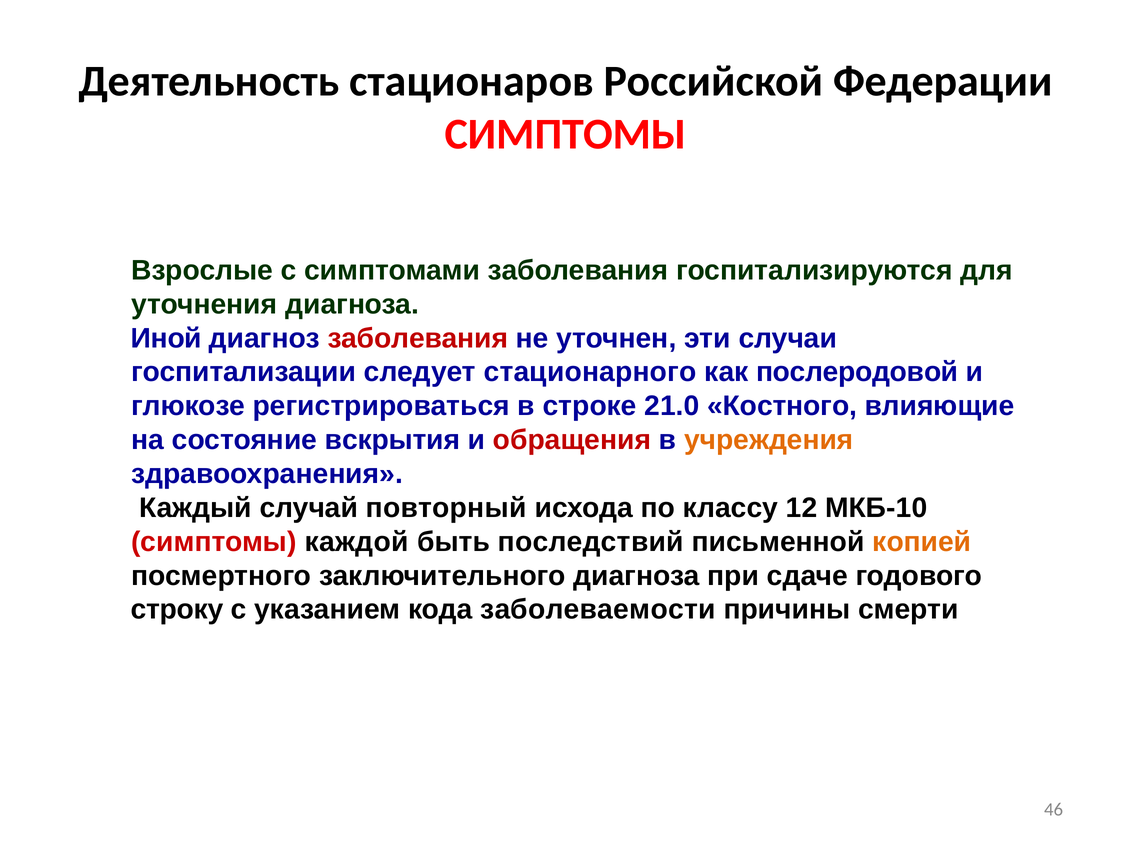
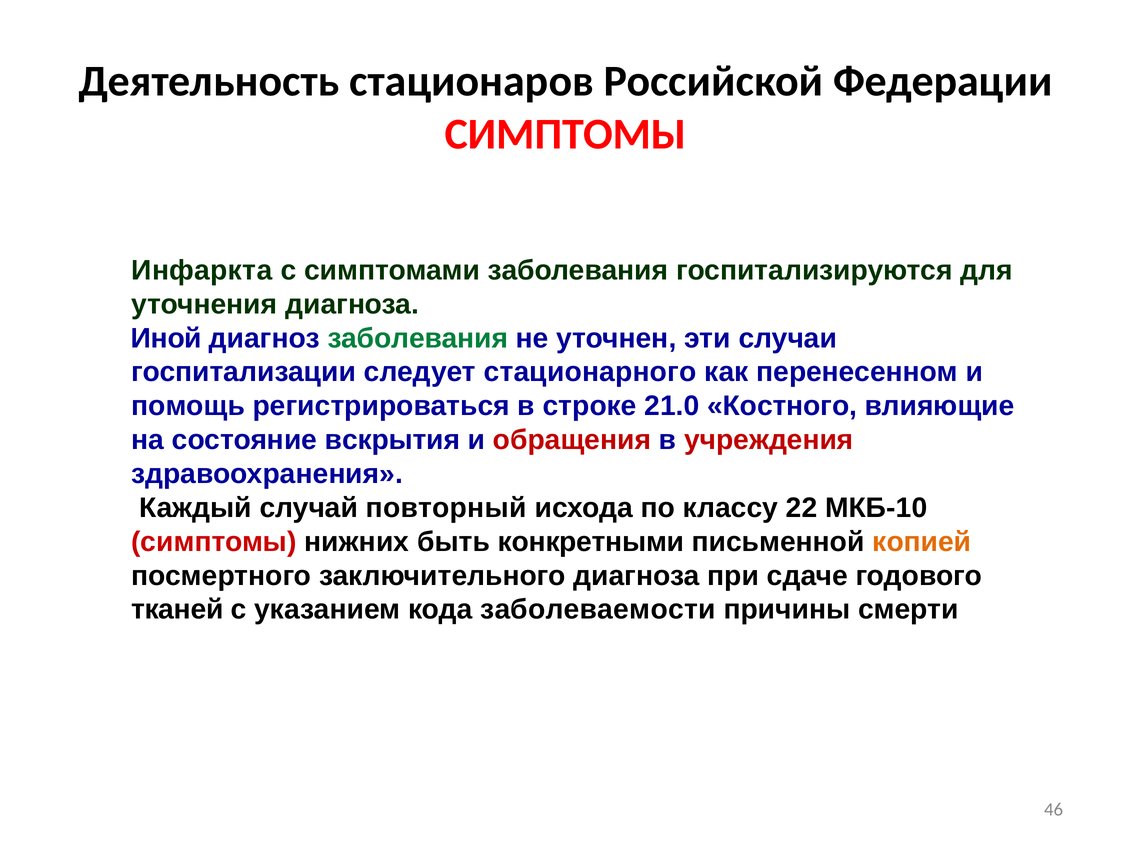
Взрослые: Взрослые -> Инфаркта (202, 270)
заболевания colour: red -> green (418, 338)
послеродовой: послеродовой -> перенесенном (857, 372)
глюкозе: глюкозе -> помощь (188, 406)
учреждения colour: orange -> red (769, 440)
12: 12 -> 22 (802, 508)
каждой: каждой -> нижних (357, 542)
последствий: последствий -> конкретными (591, 542)
строку: строку -> тканей (177, 610)
